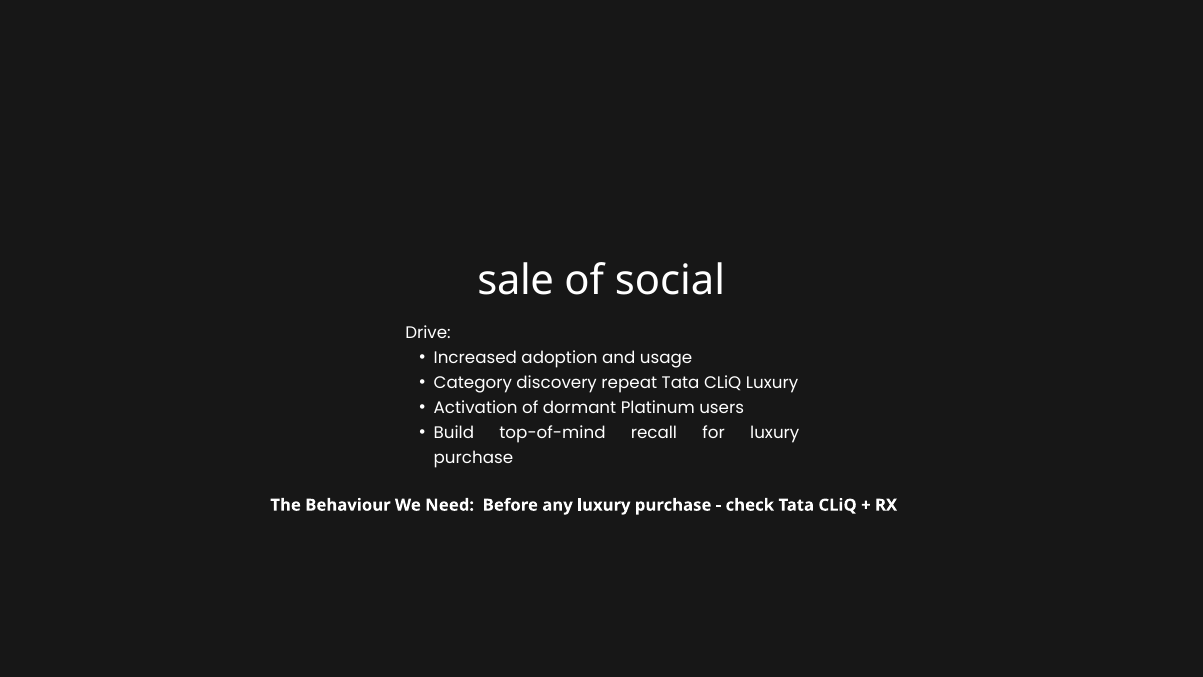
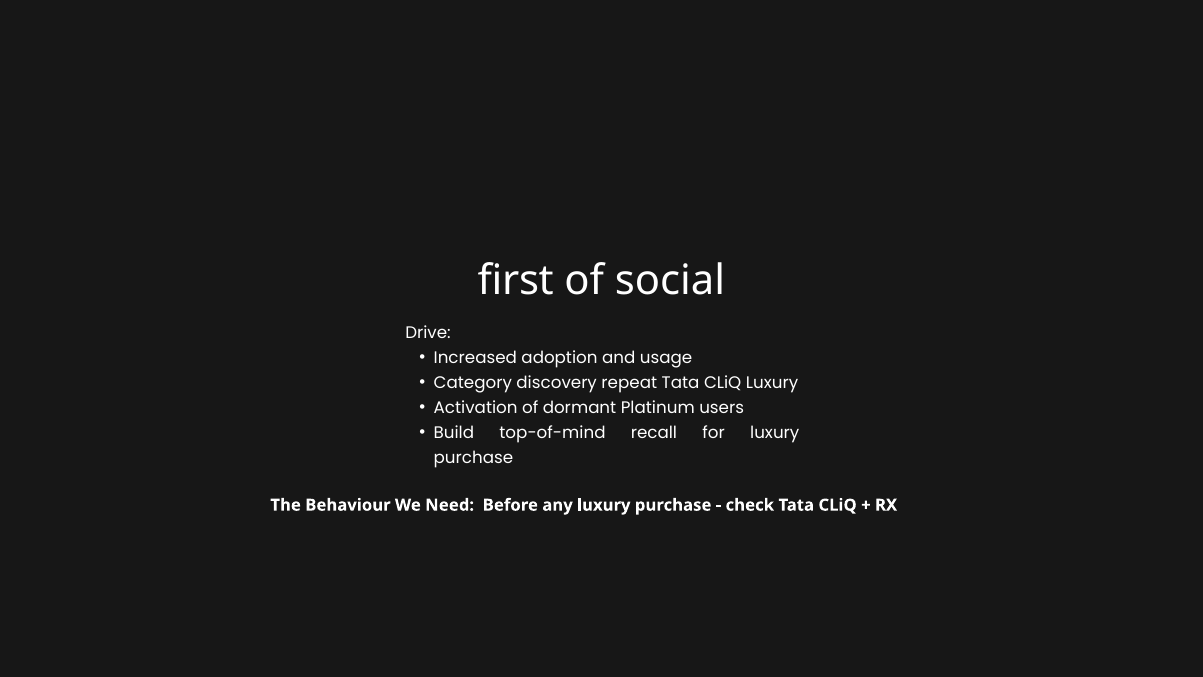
sale: sale -> first (516, 281)
